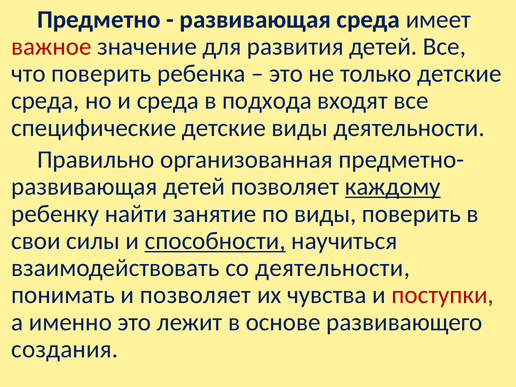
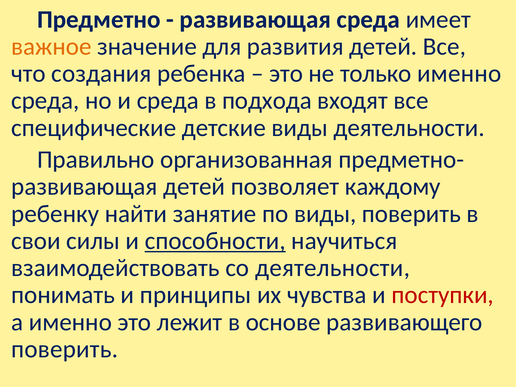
важное colour: red -> orange (51, 46)
что поверить: поверить -> создания (101, 74)
только детские: детские -> именно (459, 74)
каждому underline: present -> none (393, 187)
и позволяет: позволяет -> принципы (195, 295)
создания: создания -> поверить (65, 349)
